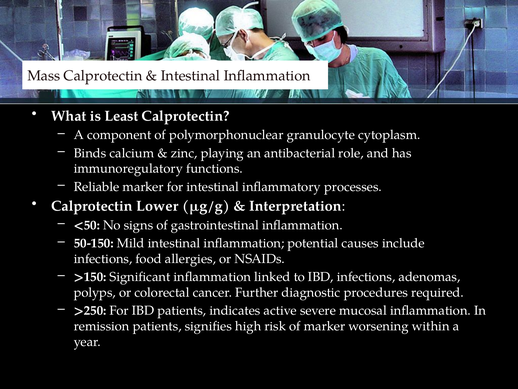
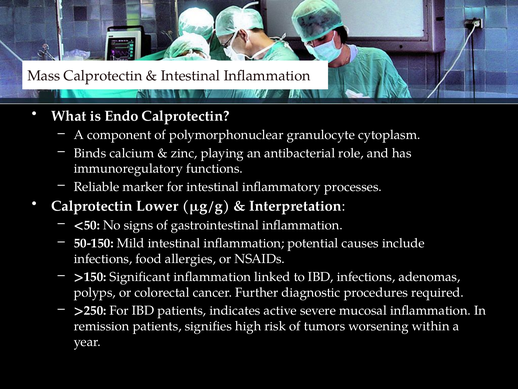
Least: Least -> Endo (121, 116)
of marker: marker -> tumors (324, 326)
